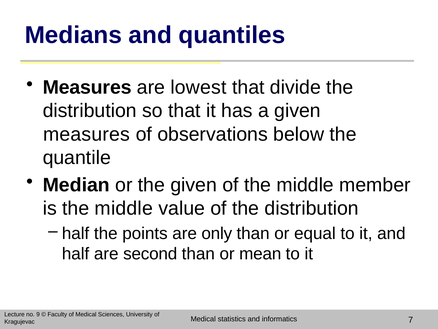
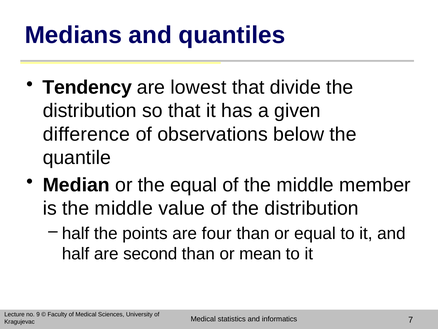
Measures: Measures -> Tendency (87, 87)
measures: measures -> difference (86, 134)
the given: given -> equal (194, 185)
only: only -> four (217, 233)
